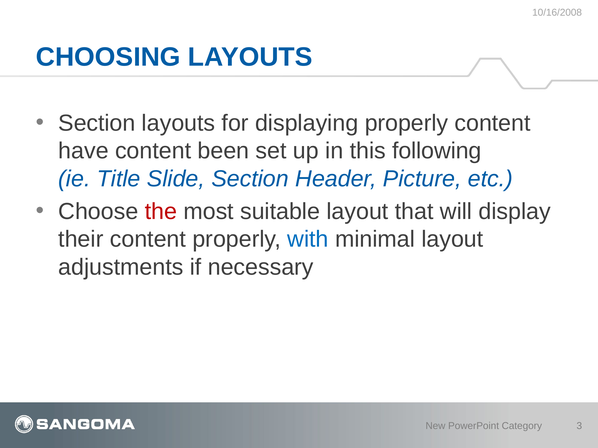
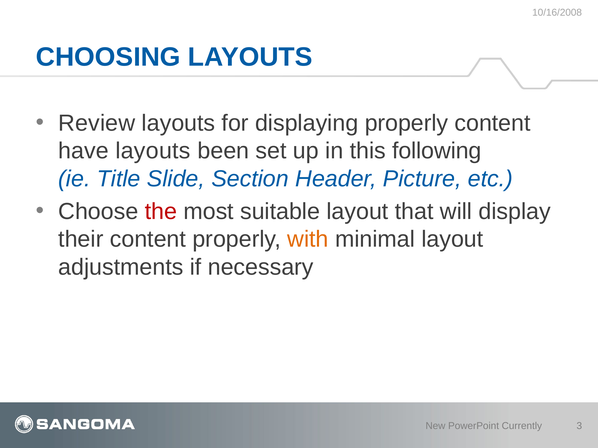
Section: Section -> Review (97, 123)
have content: content -> layouts (153, 151)
with colour: blue -> orange (308, 240)
Category: Category -> Currently (522, 426)
